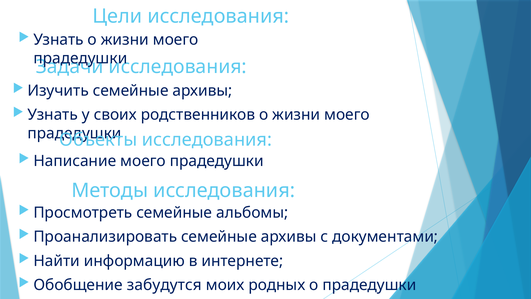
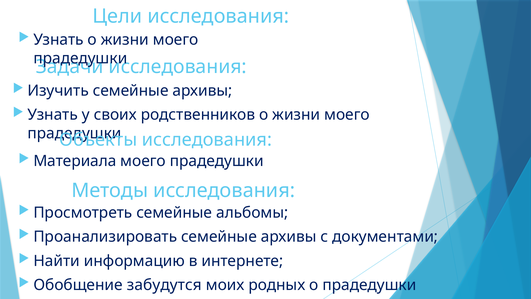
Написание: Написание -> Материала (75, 161)
